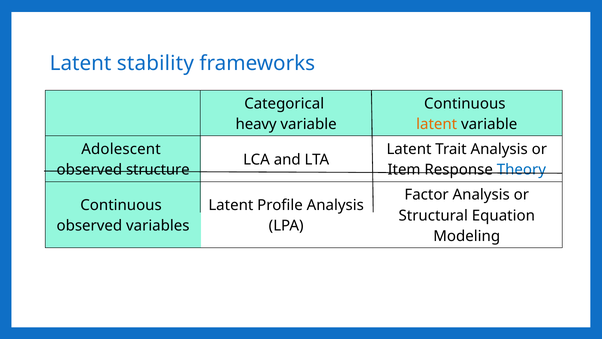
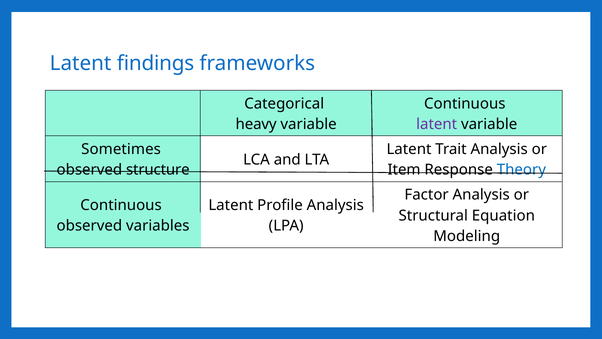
stability: stability -> findings (156, 63)
latent colour: orange -> purple (437, 124)
Adolescent: Adolescent -> Sometimes (121, 149)
